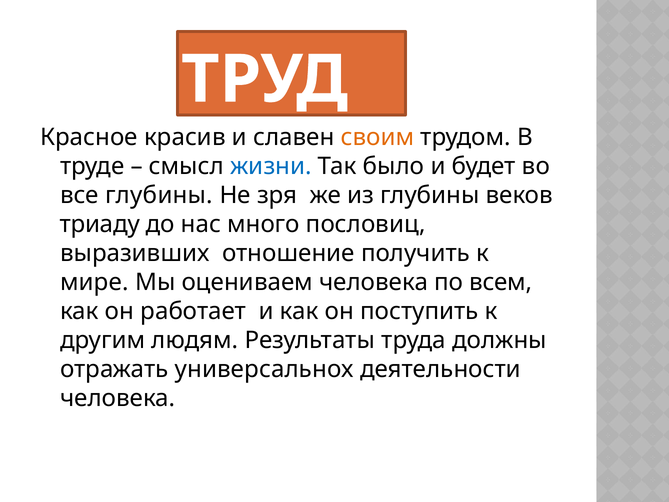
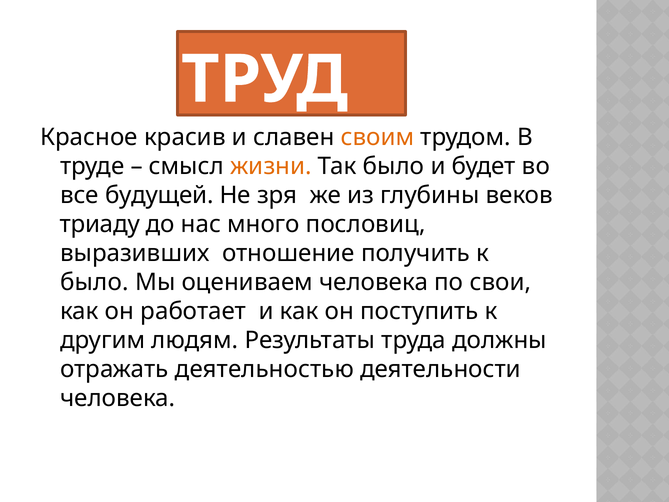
жизни colour: blue -> orange (271, 166)
все глубины: глубины -> будущей (159, 195)
мире: мире -> было (94, 282)
всем: всем -> свои (500, 282)
универсальнох: универсальнох -> деятельностью (264, 369)
